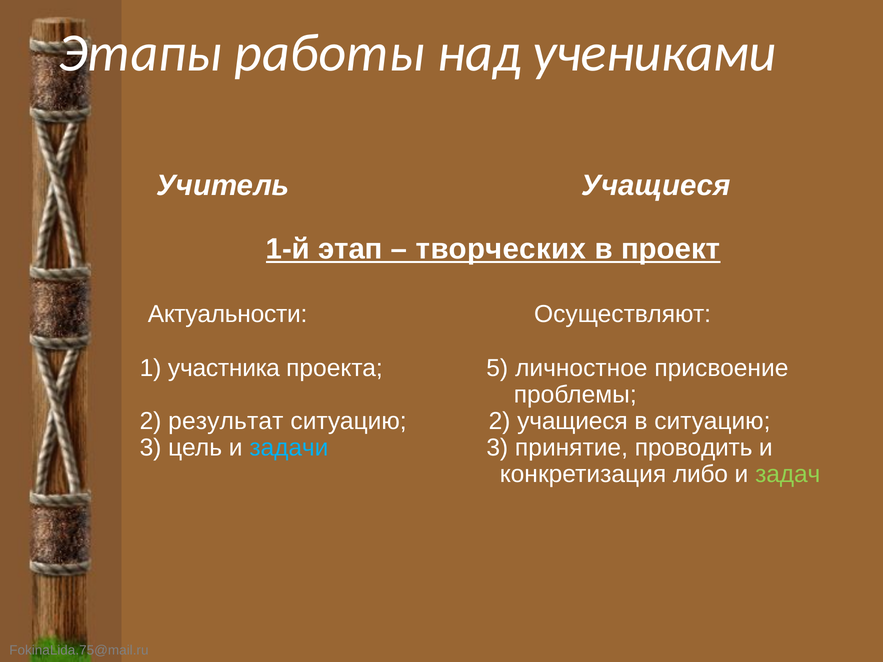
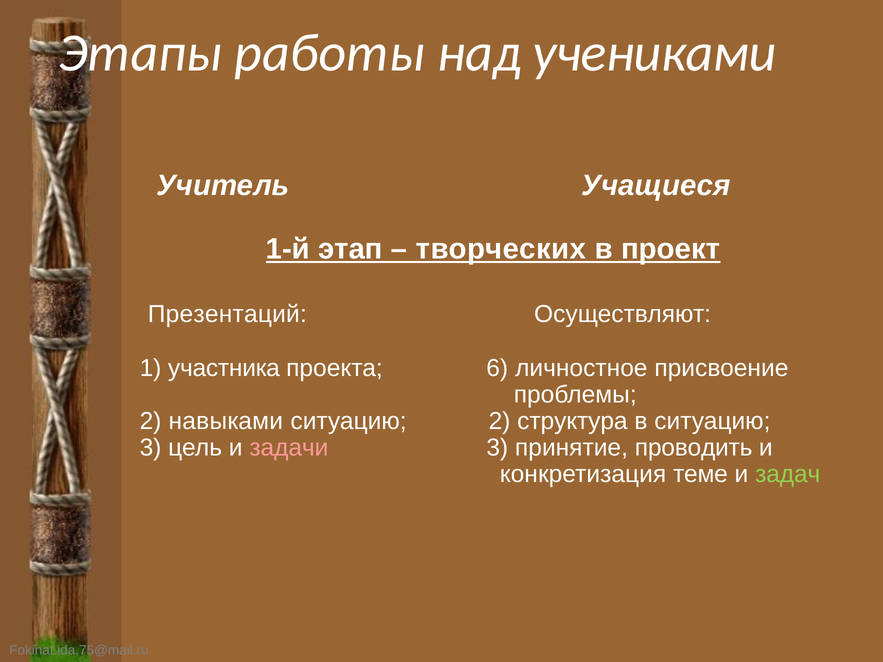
Актуальности: Актуальности -> Презентаций (227, 314)
5: 5 -> 6 (497, 368)
результат: результат -> навыками (226, 421)
2 учащиеся: учащиеся -> структура (572, 421)
задачи colour: light blue -> pink (289, 448)
либо: либо -> теме (700, 474)
